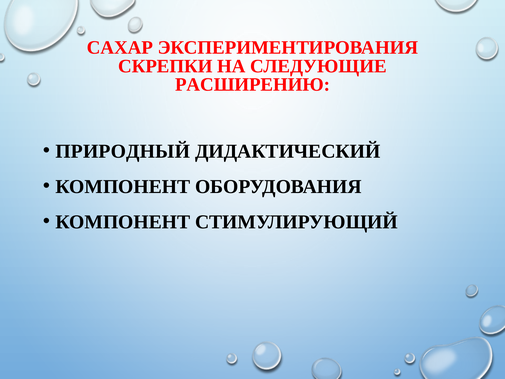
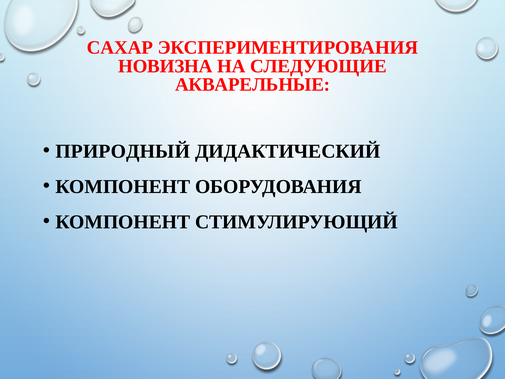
СКРЕПКИ: СКРЕПКИ -> НОВИЗНА (165, 66)
РАСШИРЕНИЮ: РАСШИРЕНИЮ -> АКВАРЕЛЬНЫЕ (253, 85)
